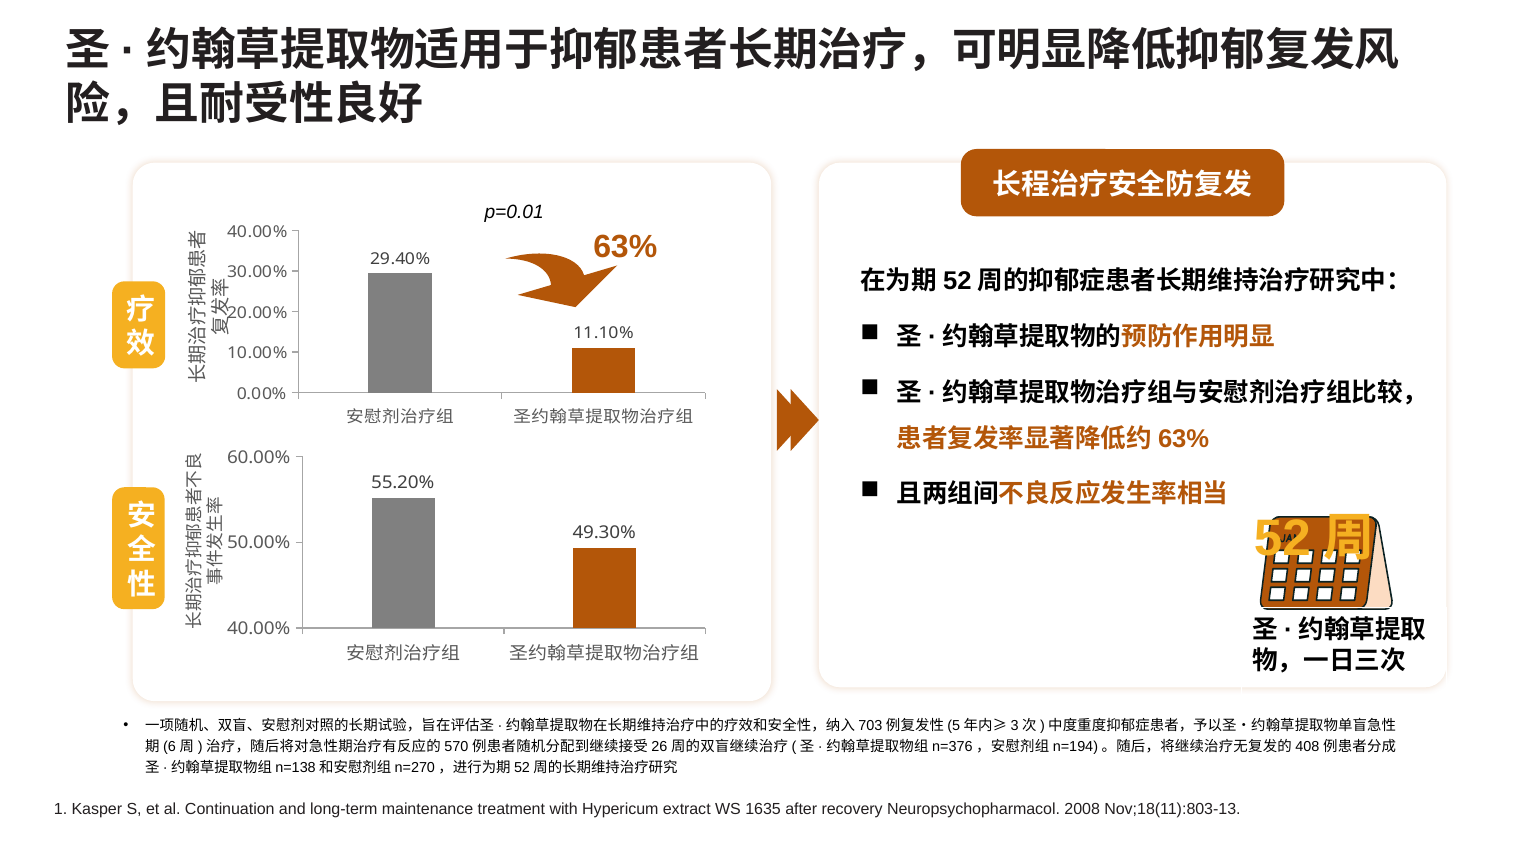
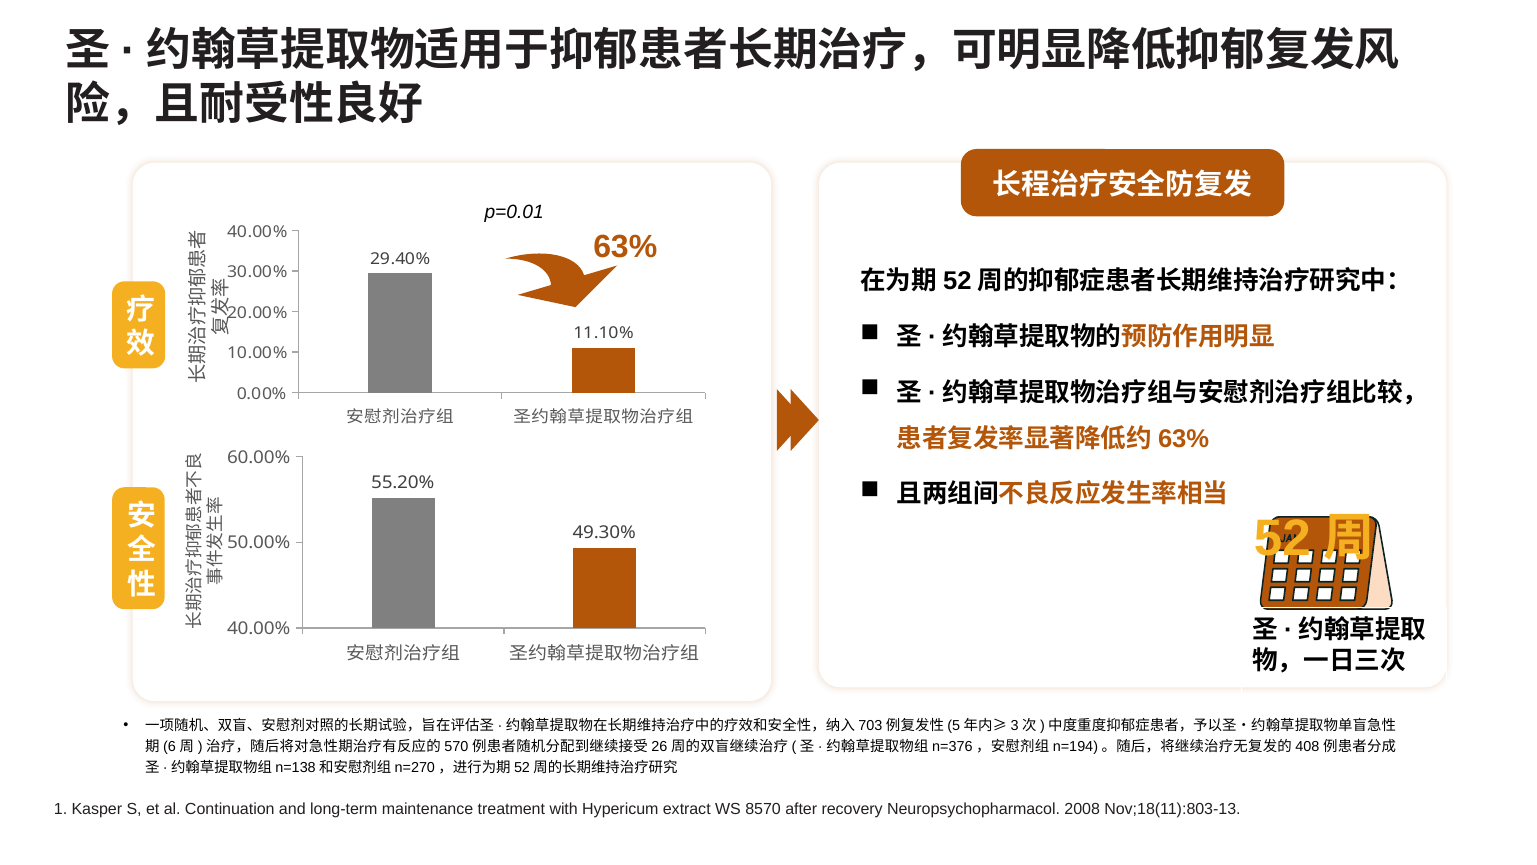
1635: 1635 -> 8570 (763, 808)
